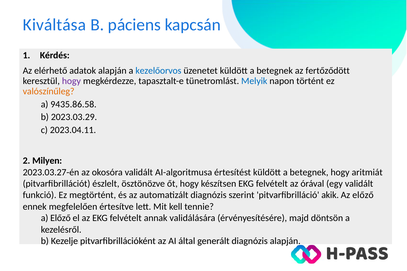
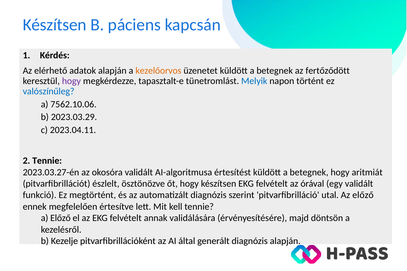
Kiváltása: Kiváltása -> Készítsen (55, 25)
kezelőorvos colour: blue -> orange (158, 71)
valószínűleg colour: orange -> blue (49, 92)
9435.86.58: 9435.86.58 -> 7562.10.06 (74, 104)
2 Milyen: Milyen -> Tennie (47, 161)
akik: akik -> utal (330, 195)
